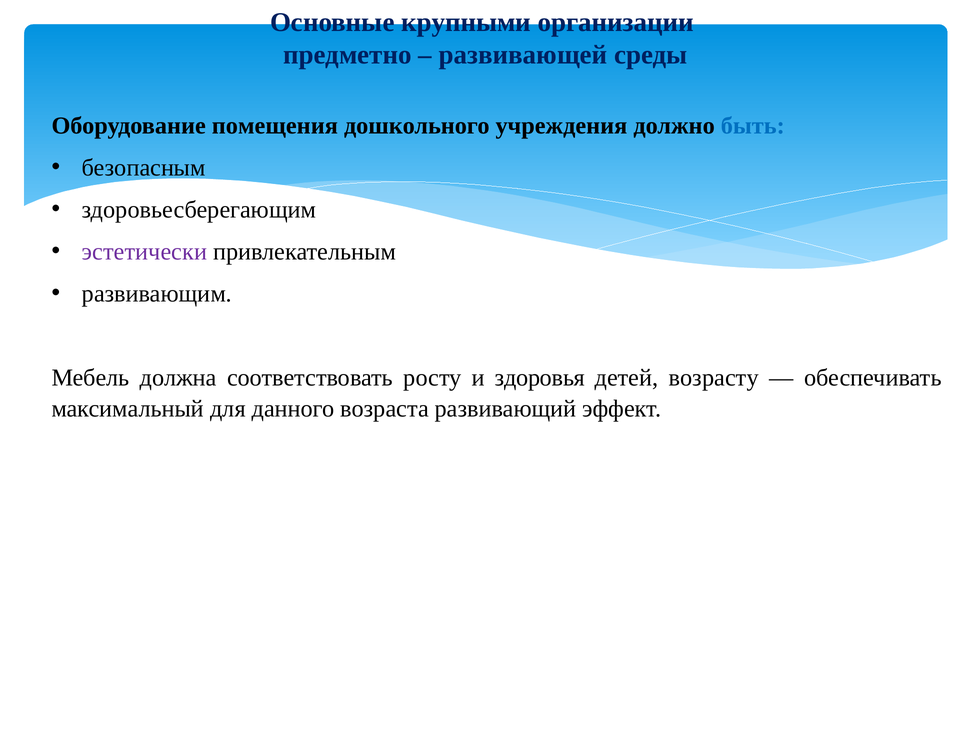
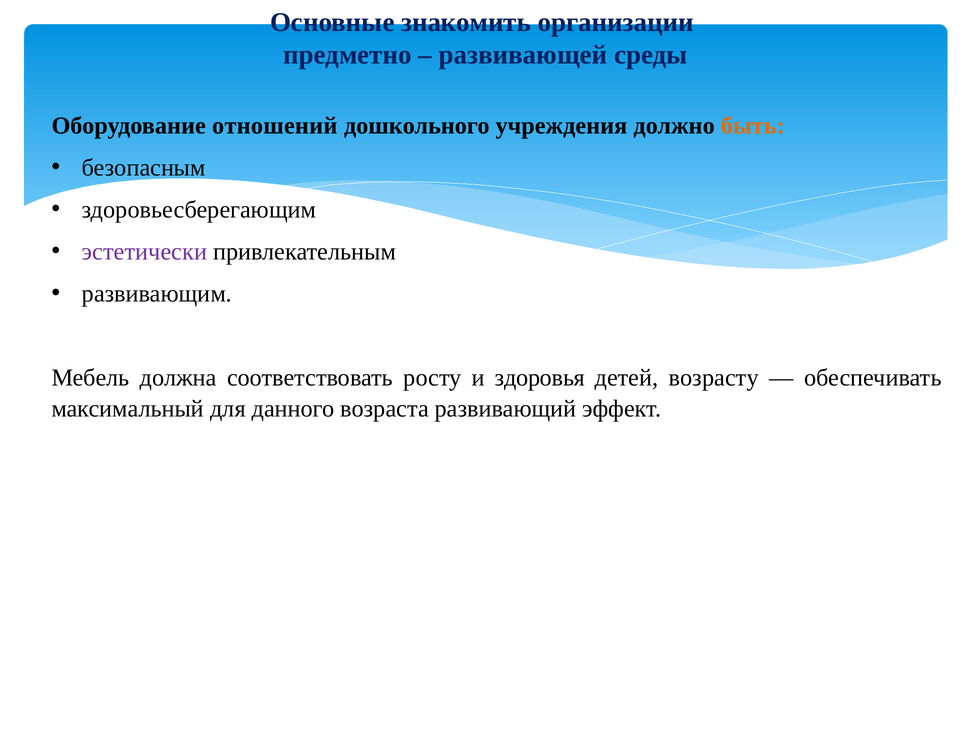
крупными: крупными -> знакомить (466, 22)
помещения: помещения -> отношений (275, 126)
быть colour: blue -> orange (753, 126)
